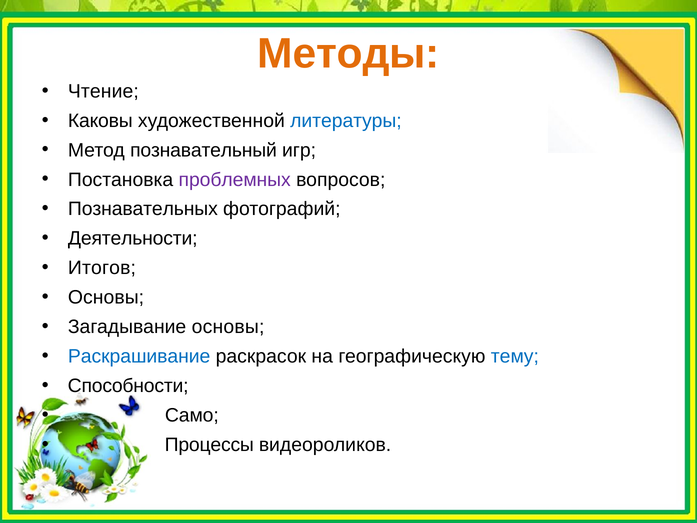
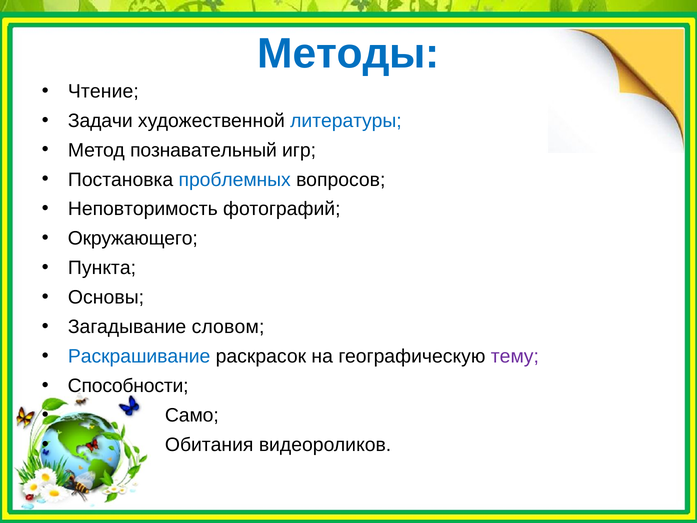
Методы colour: orange -> blue (349, 54)
Каковы: Каковы -> Задачи (100, 121)
проблемных colour: purple -> blue (235, 180)
Познавательных: Познавательных -> Неповторимость (143, 209)
Деятельности: Деятельности -> Окружающего (133, 238)
Итогов: Итогов -> Пункта (102, 268)
Загадывание основы: основы -> словом (228, 327)
тему colour: blue -> purple (515, 356)
Процессы: Процессы -> Обитания (209, 445)
